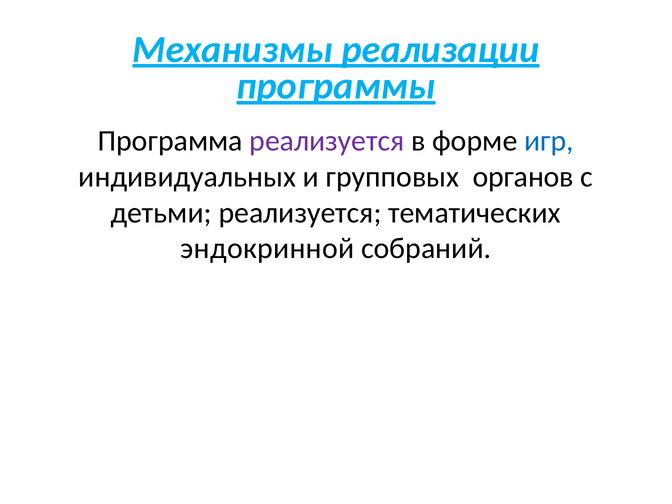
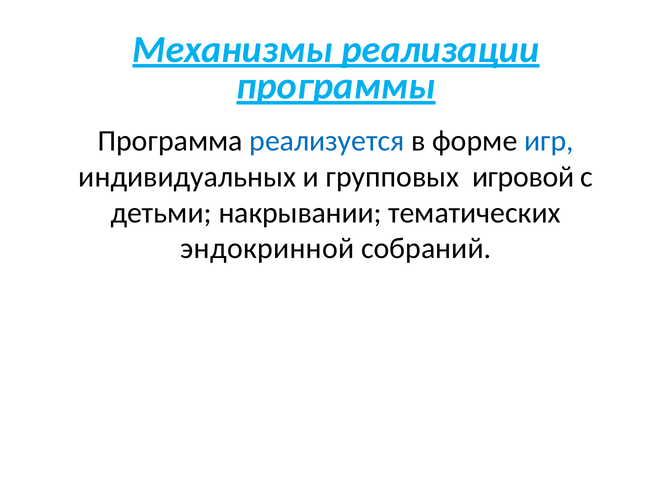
реализуется colour: purple -> blue (327, 141)
органов: органов -> игровой (523, 177)
детьми реализуется: реализуется -> накрывании (300, 213)
